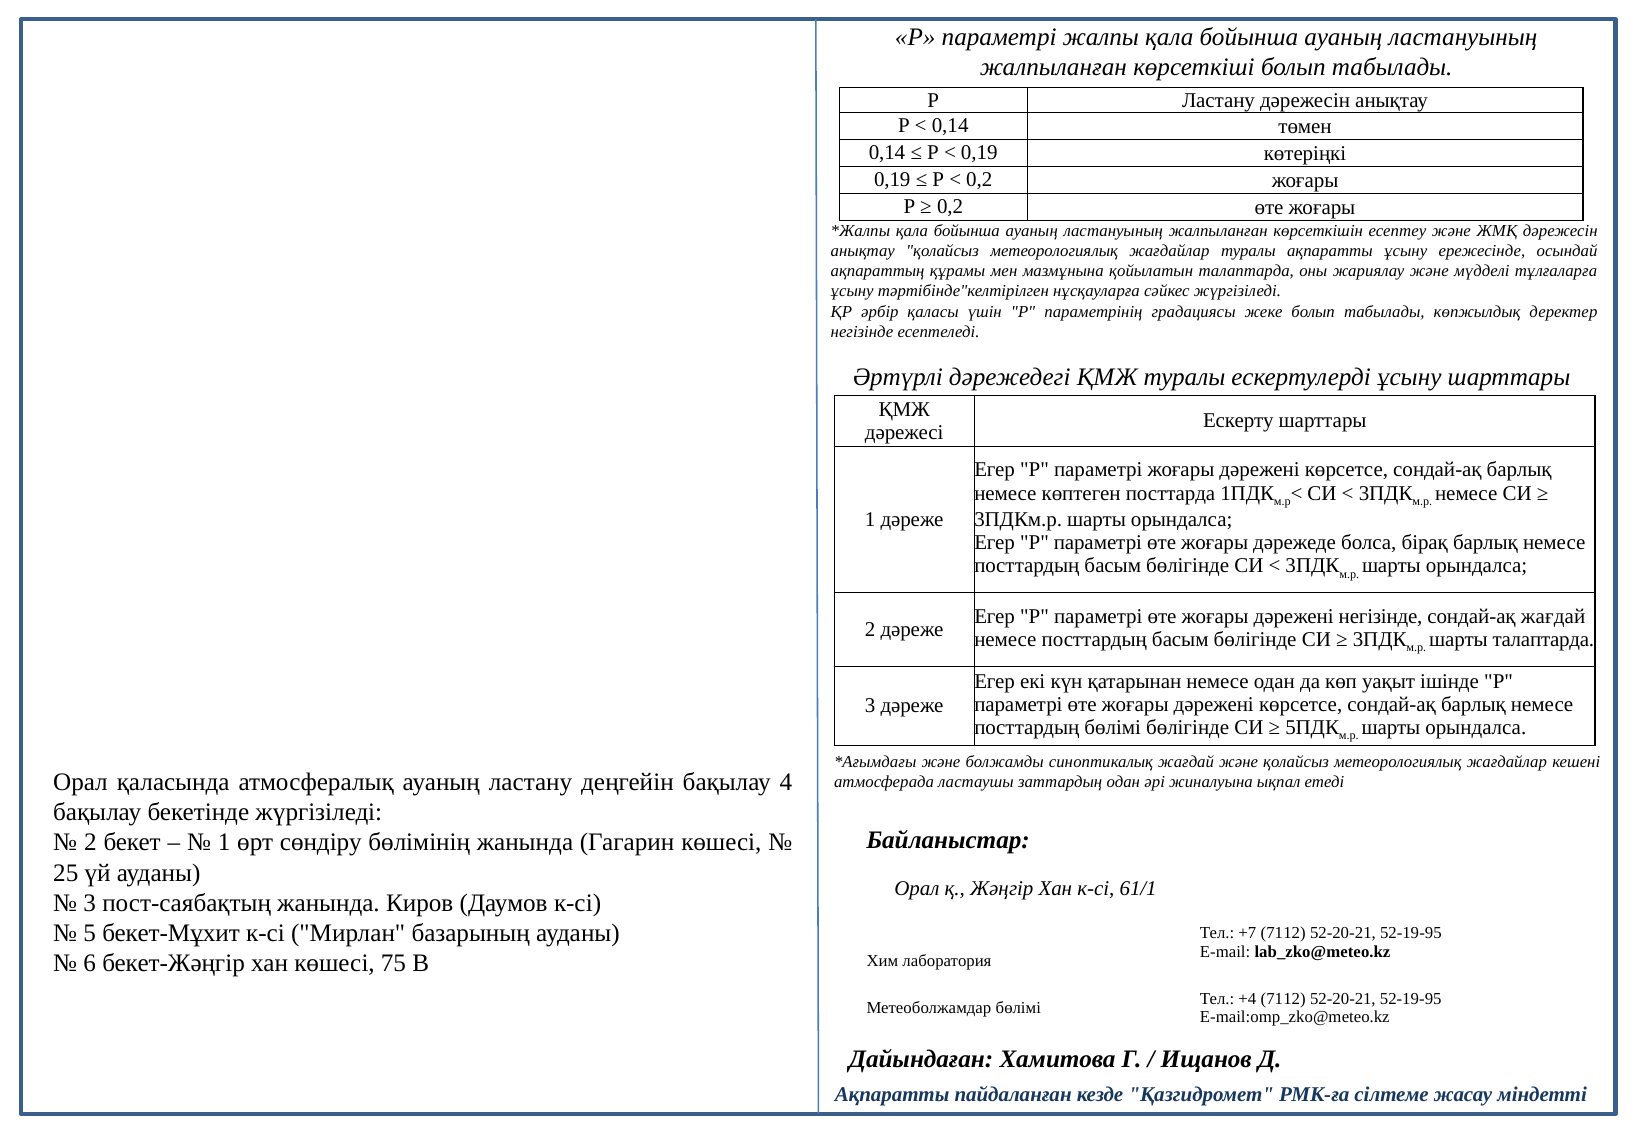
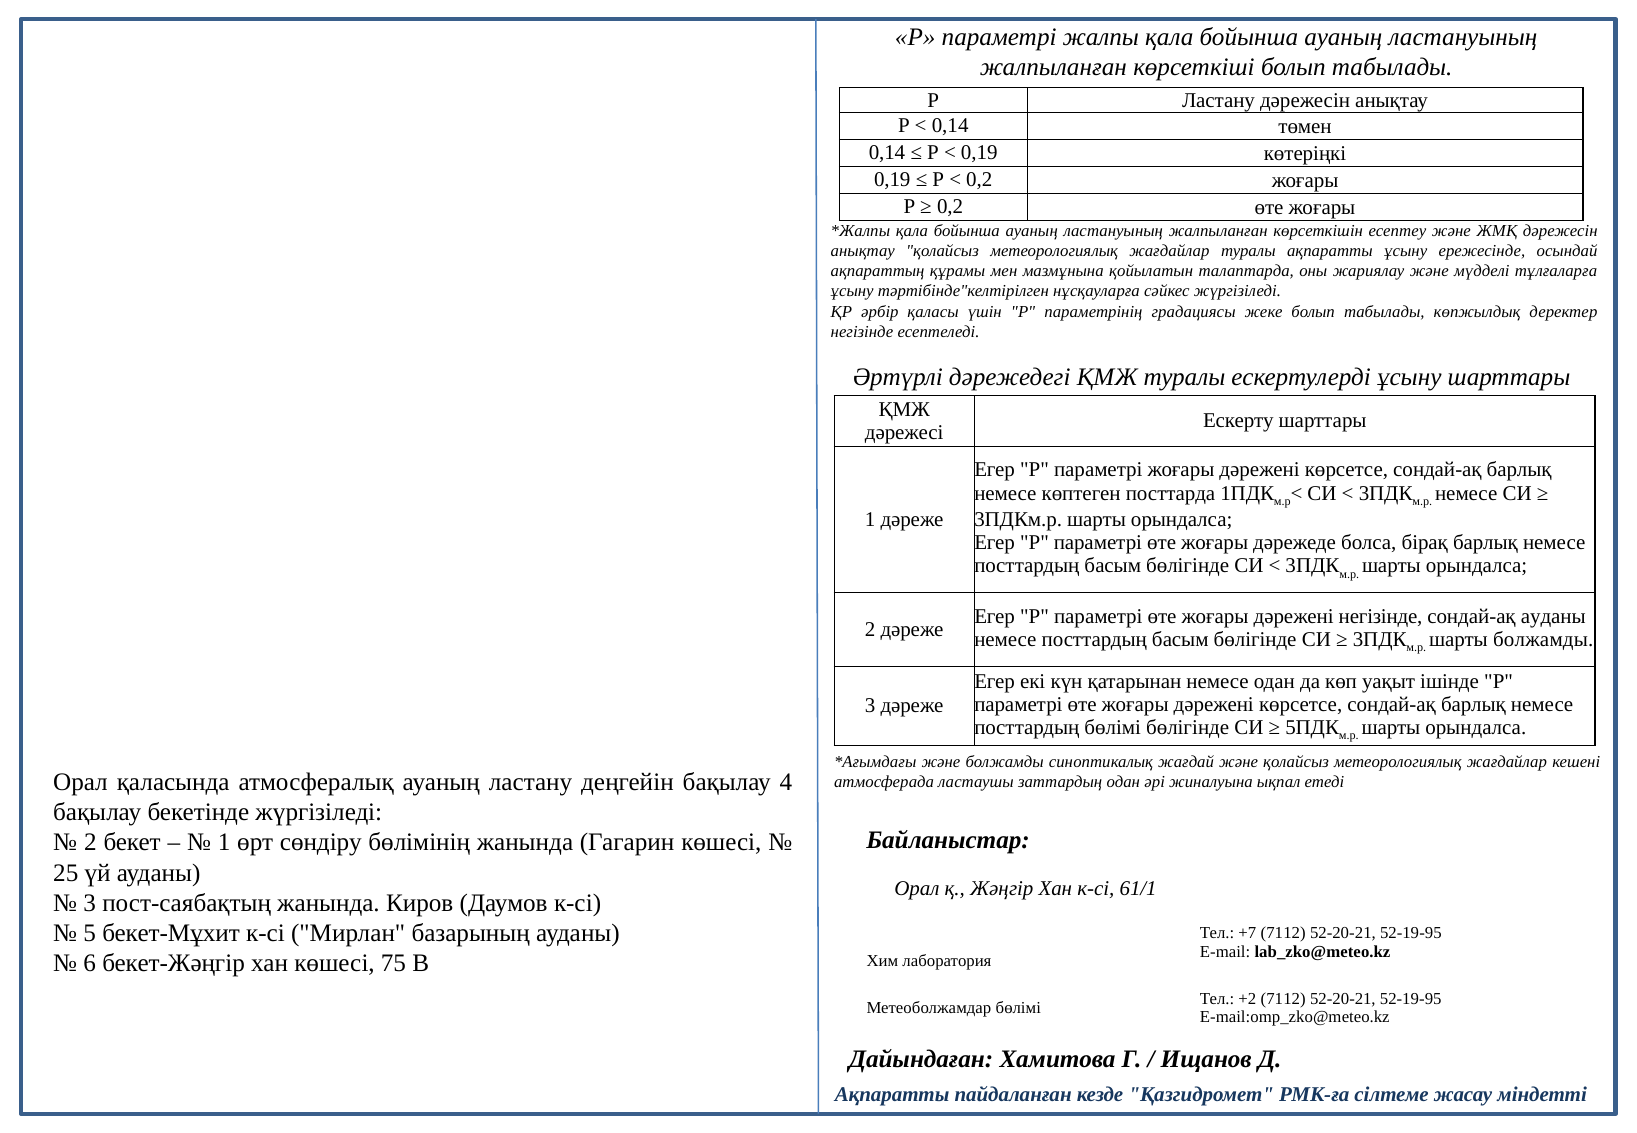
сондай-ақ жағдай: жағдай -> ауданы (1553, 617)
шарты талаптарда: талаптарда -> болжамды (1543, 640)
+4: +4 -> +2 (1247, 999)
